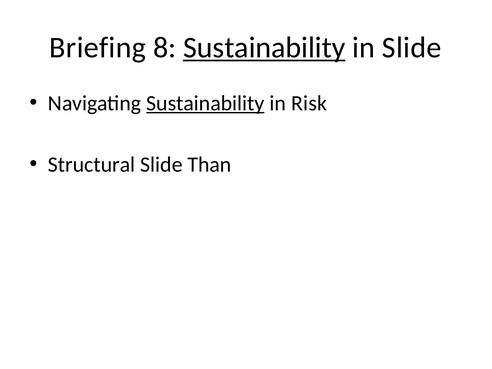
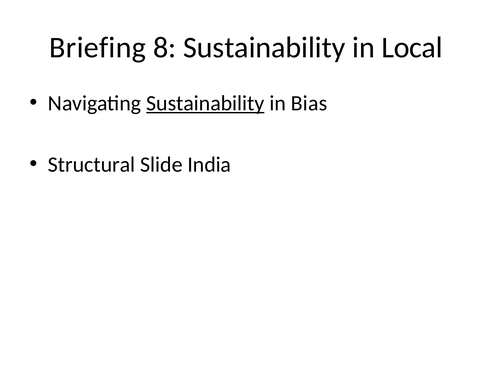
Sustainability underline: present -> none (264, 48)
in Slide: Slide -> Local (412, 48)
Risk: Risk -> Bias (309, 103)
Than: Than -> India (209, 164)
